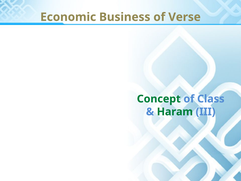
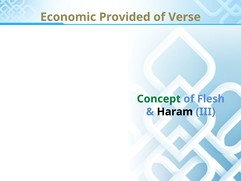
Business: Business -> Provided (125, 17)
Class: Class -> Flesh (211, 99)
Haram colour: green -> black (175, 112)
